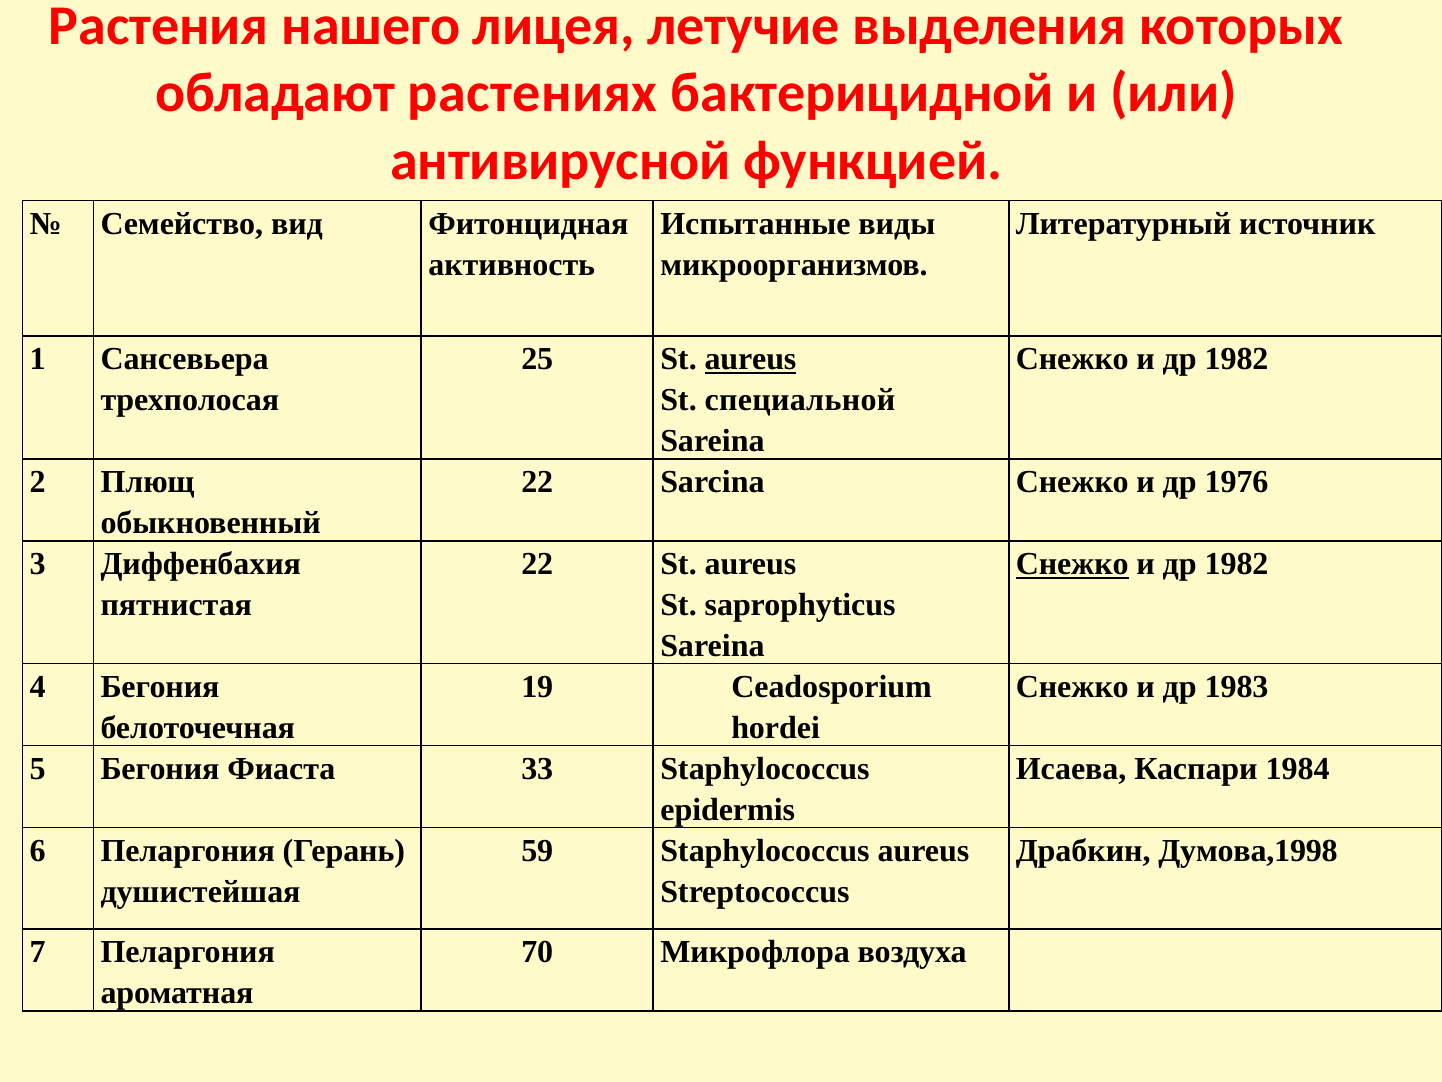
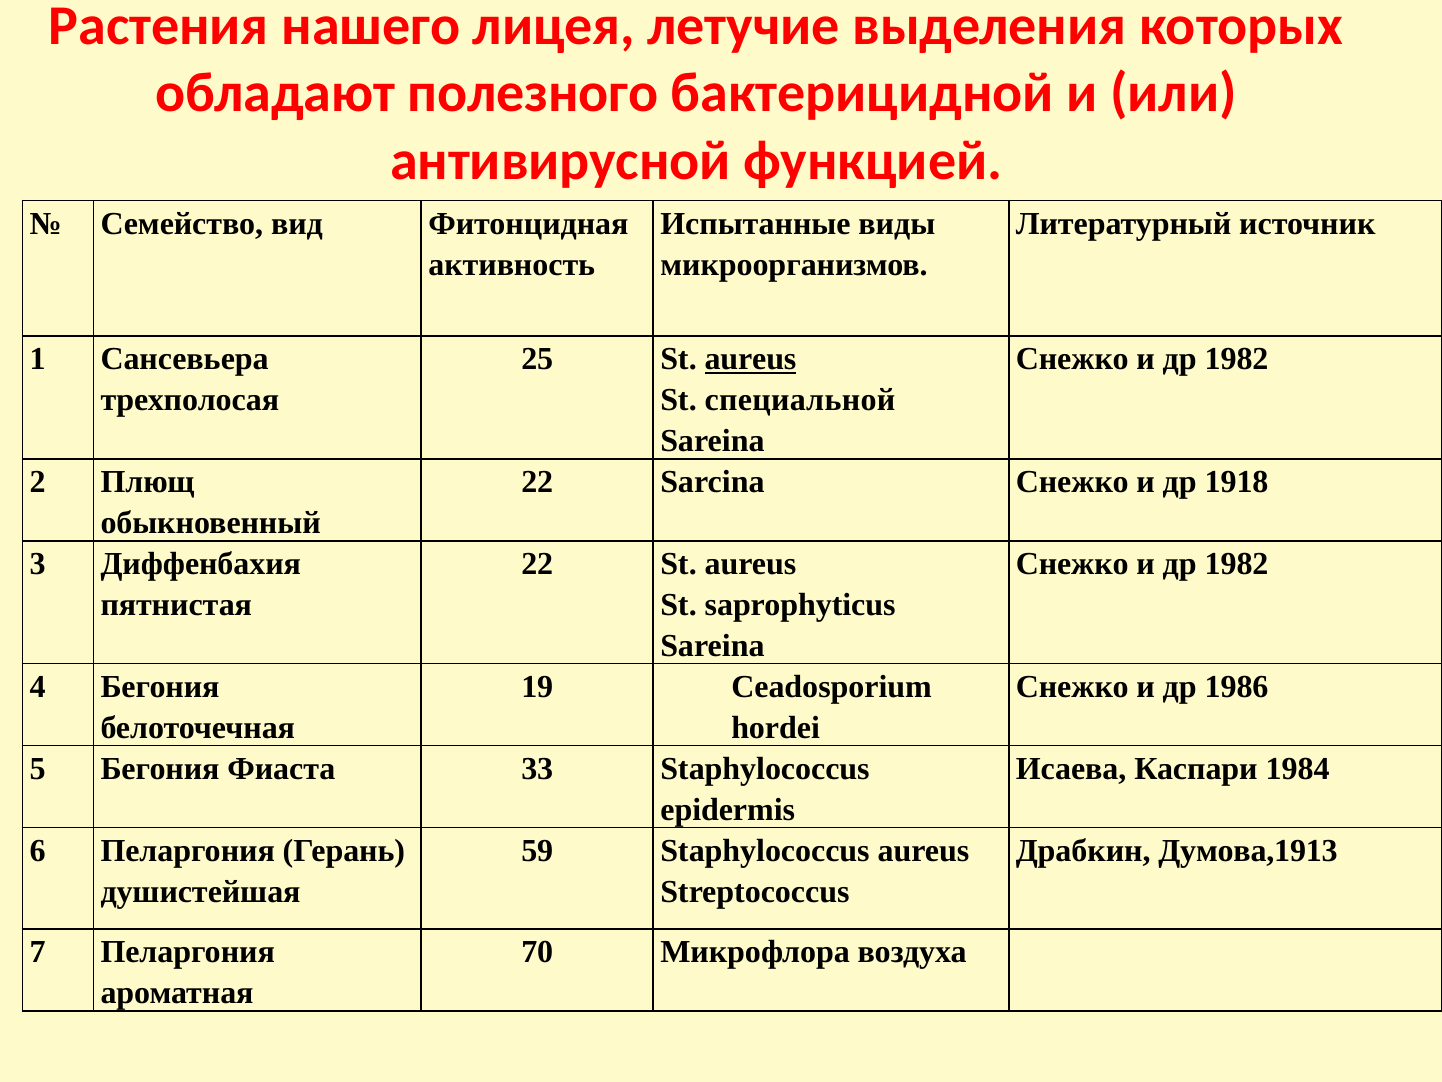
растениях: растениях -> полезного (533, 93)
1976: 1976 -> 1918 (1237, 482)
Снежко underline: present -> none (1072, 564)
1983: 1983 -> 1986 (1237, 687)
Думова,1998: Думова,1998 -> Думова,1913 (1248, 850)
